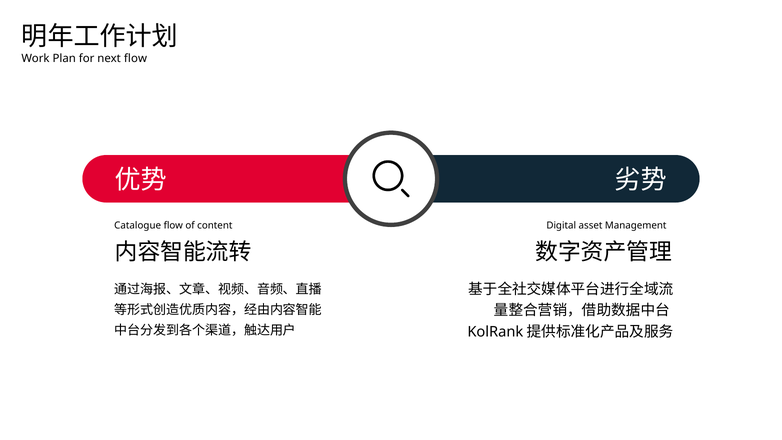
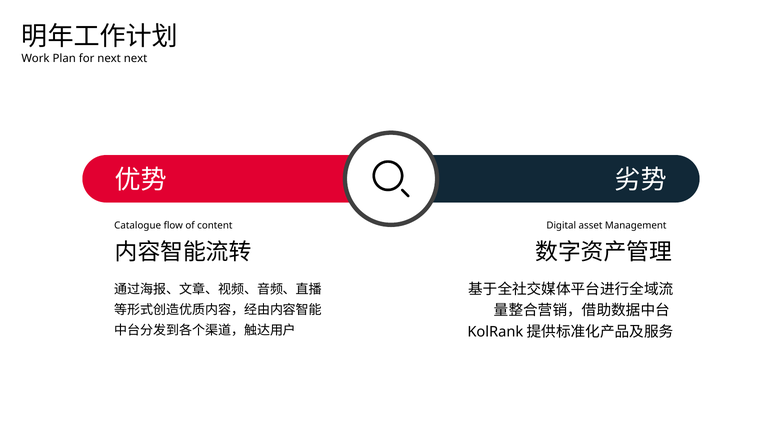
next flow: flow -> next (136, 58)
